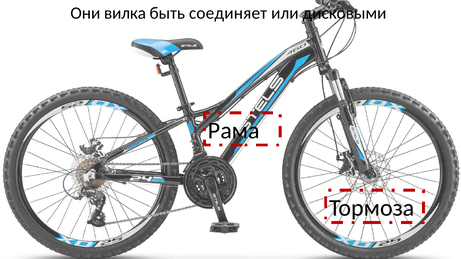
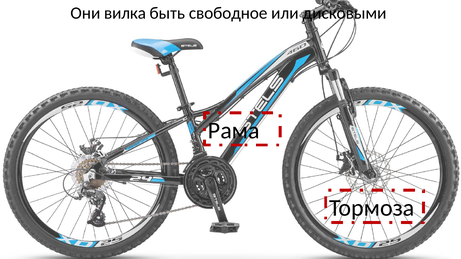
соединяет: соединяет -> свободное (228, 13)
